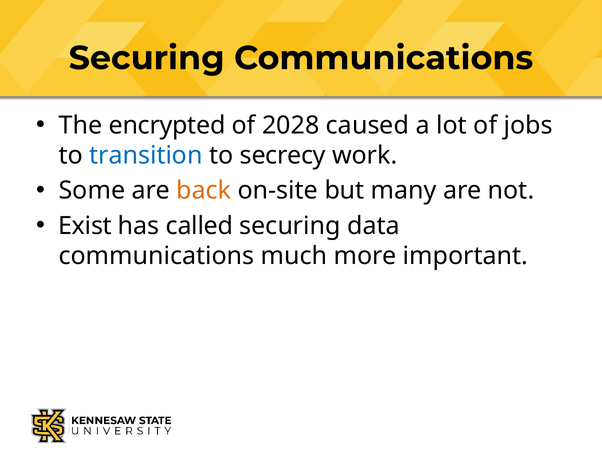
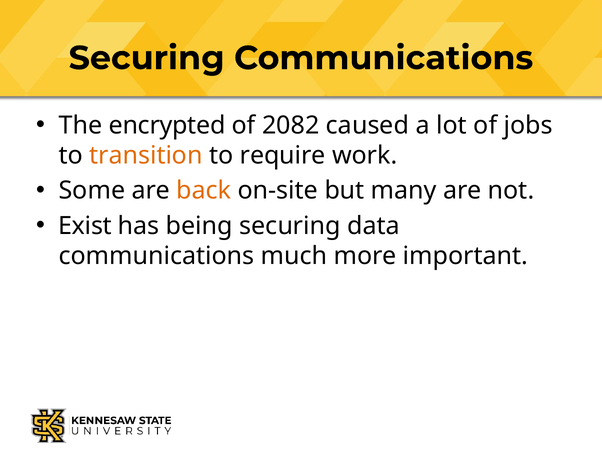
2028: 2028 -> 2082 (291, 125)
transition colour: blue -> orange (146, 155)
secrecy: secrecy -> require (283, 155)
called: called -> being (199, 226)
